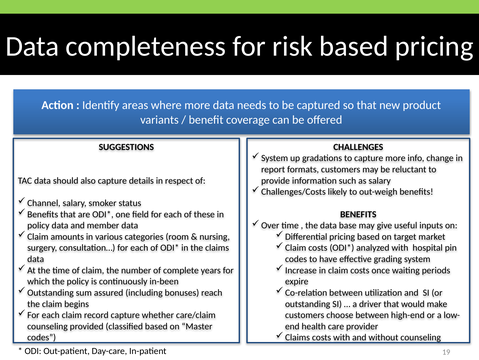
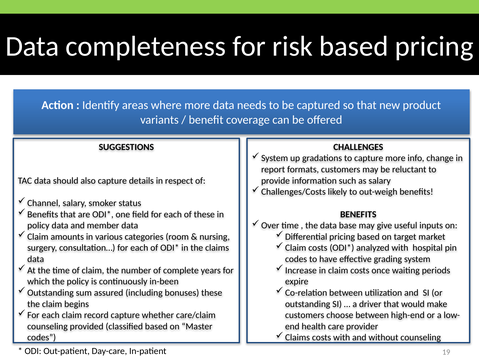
bonuses reach: reach -> these (212, 292)
